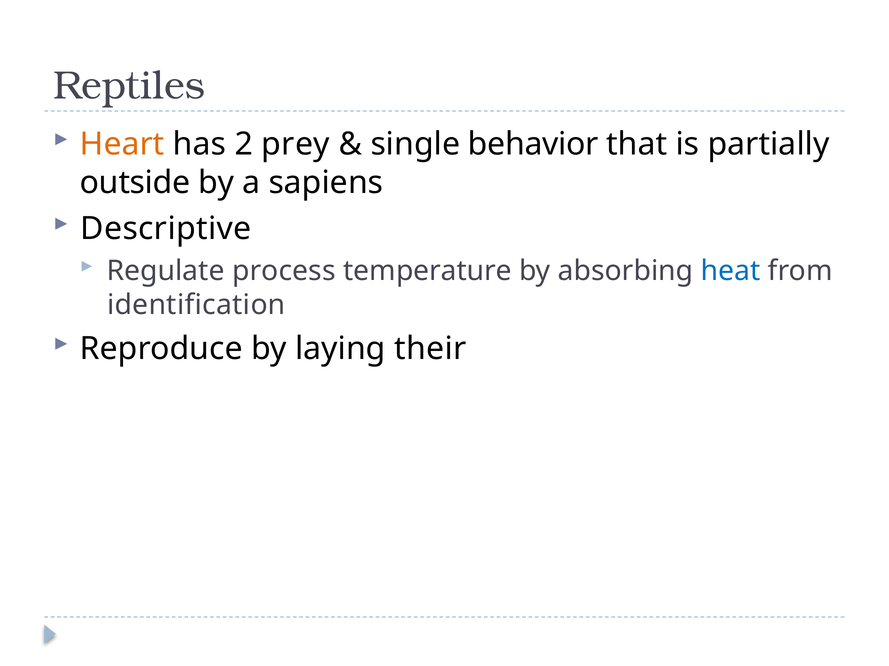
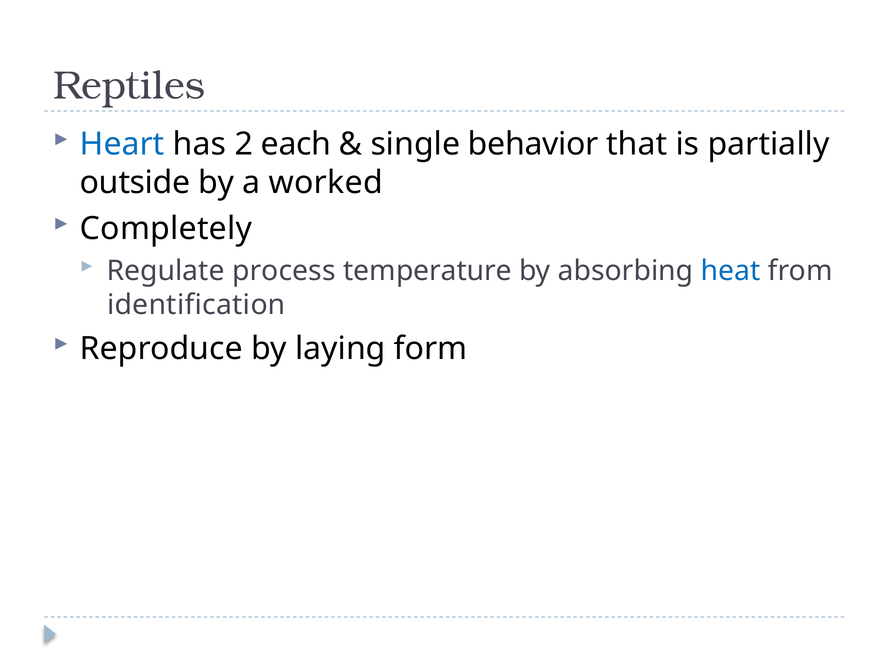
Heart colour: orange -> blue (122, 144)
prey: prey -> each (296, 144)
sapiens: sapiens -> worked (326, 183)
Descriptive: Descriptive -> Completely (166, 229)
their: their -> form (431, 349)
